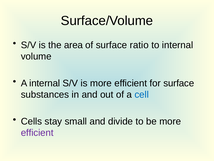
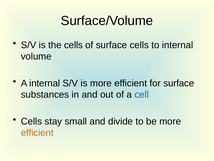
the area: area -> cells (73, 45)
surface ratio: ratio -> cells (139, 45)
efficient colour: purple -> orange (37, 132)
